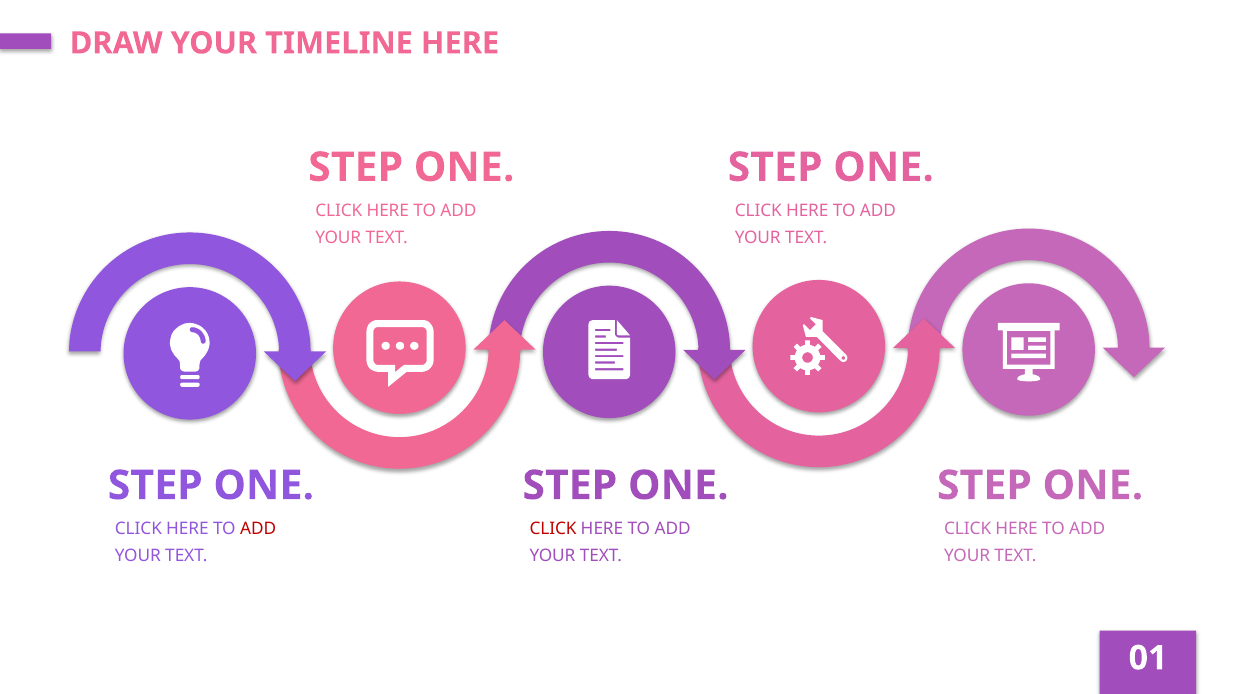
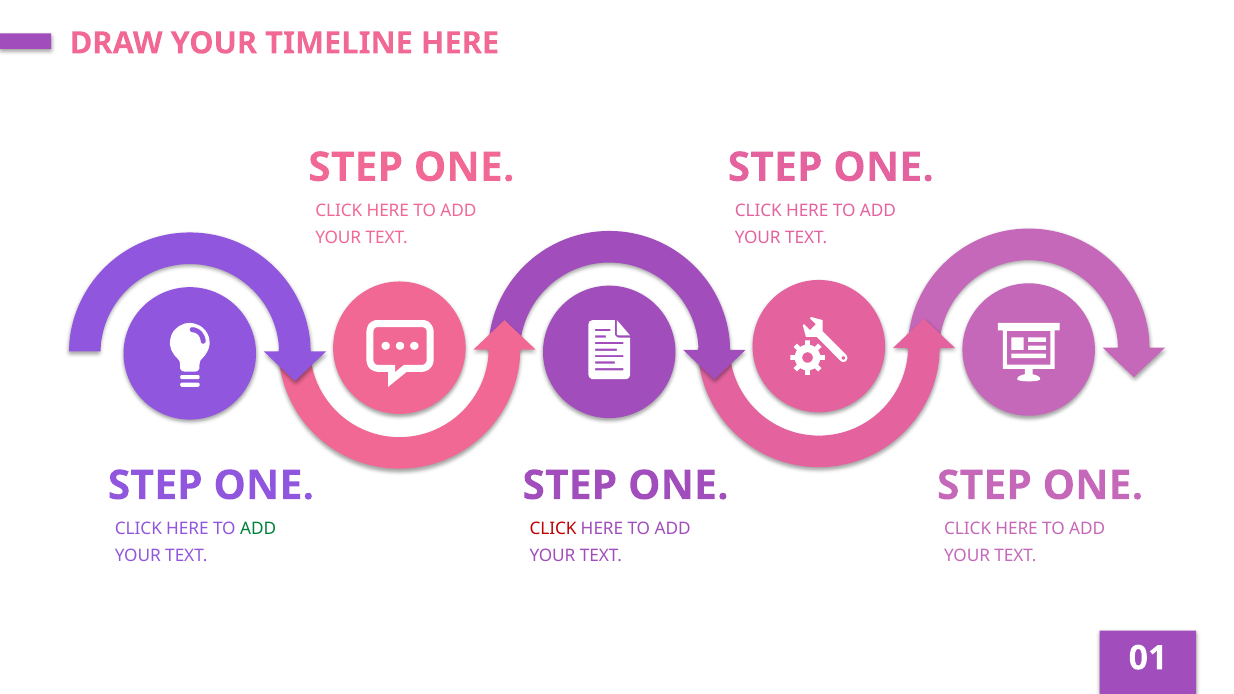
ADD colour: red -> green (258, 529)
